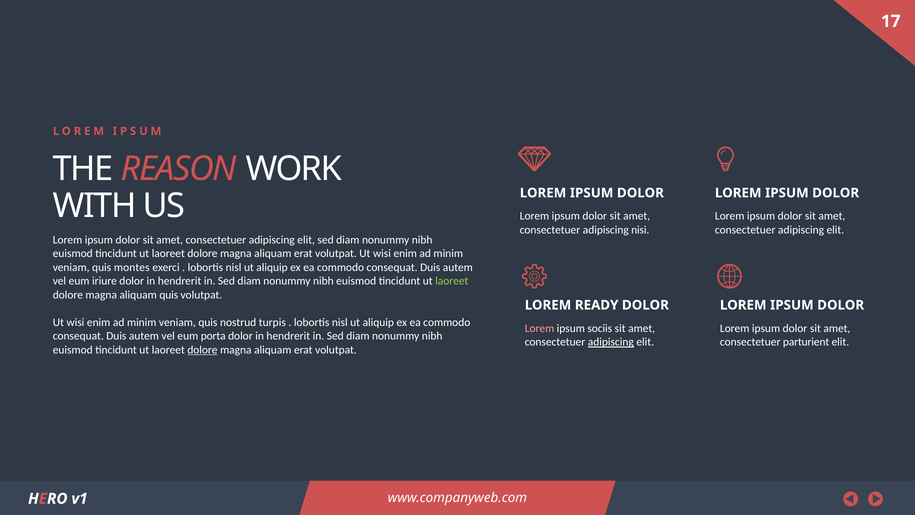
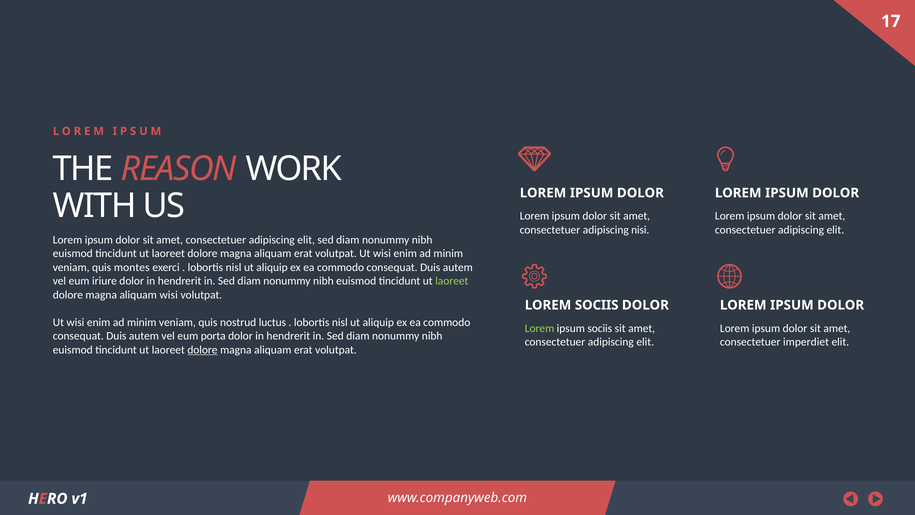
aliquam quis: quis -> wisi (169, 295)
LOREM READY: READY -> SOCIIS (597, 305)
turpis: turpis -> luctus (272, 322)
Lorem colour: pink -> light green (540, 328)
adipiscing underline: present -> none (611, 342)
parturient: parturient -> imperdiet (806, 342)
